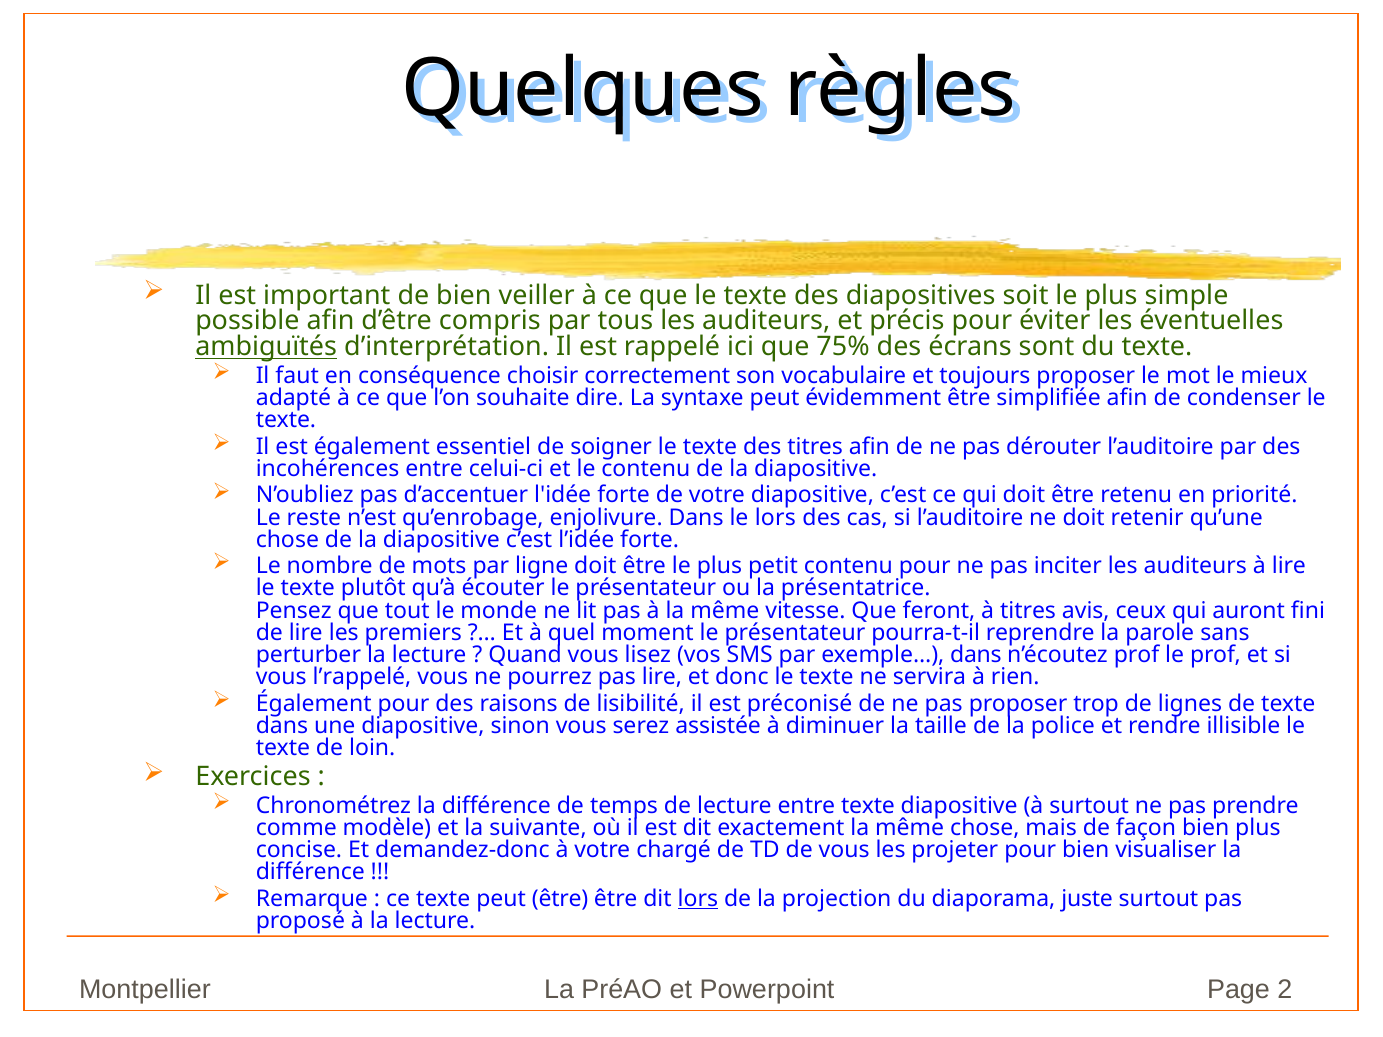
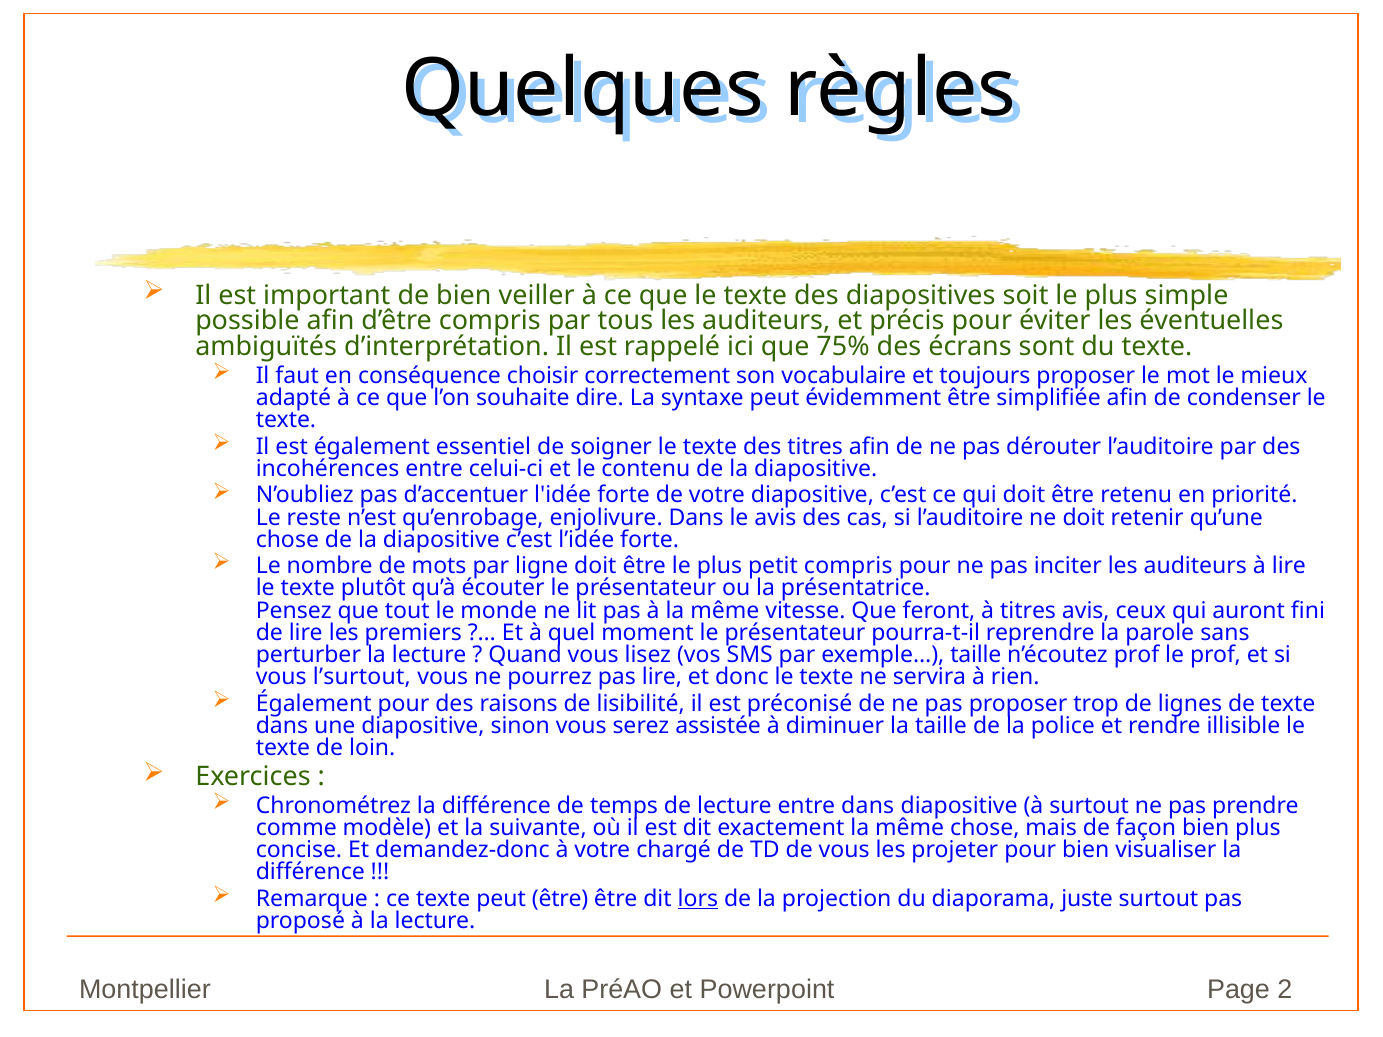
ambiguïtés underline: present -> none (266, 347)
le lors: lors -> avis (775, 518)
petit contenu: contenu -> compris (848, 566)
exemple… dans: dans -> taille (976, 655)
l’rappelé: l’rappelé -> l’surtout (362, 677)
entre texte: texte -> dans (868, 806)
